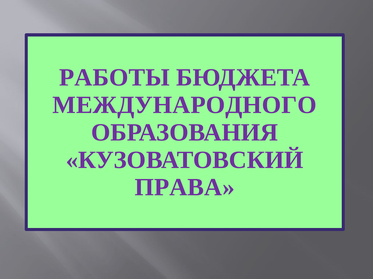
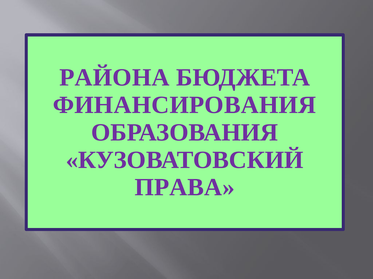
РАБОТЫ: РАБОТЫ -> РАЙОНА (114, 78)
МЕЖДУНАРОДНОГО: МЕЖДУНАРОДНОГО -> ФИНАНСИРОВАНИЯ (184, 105)
